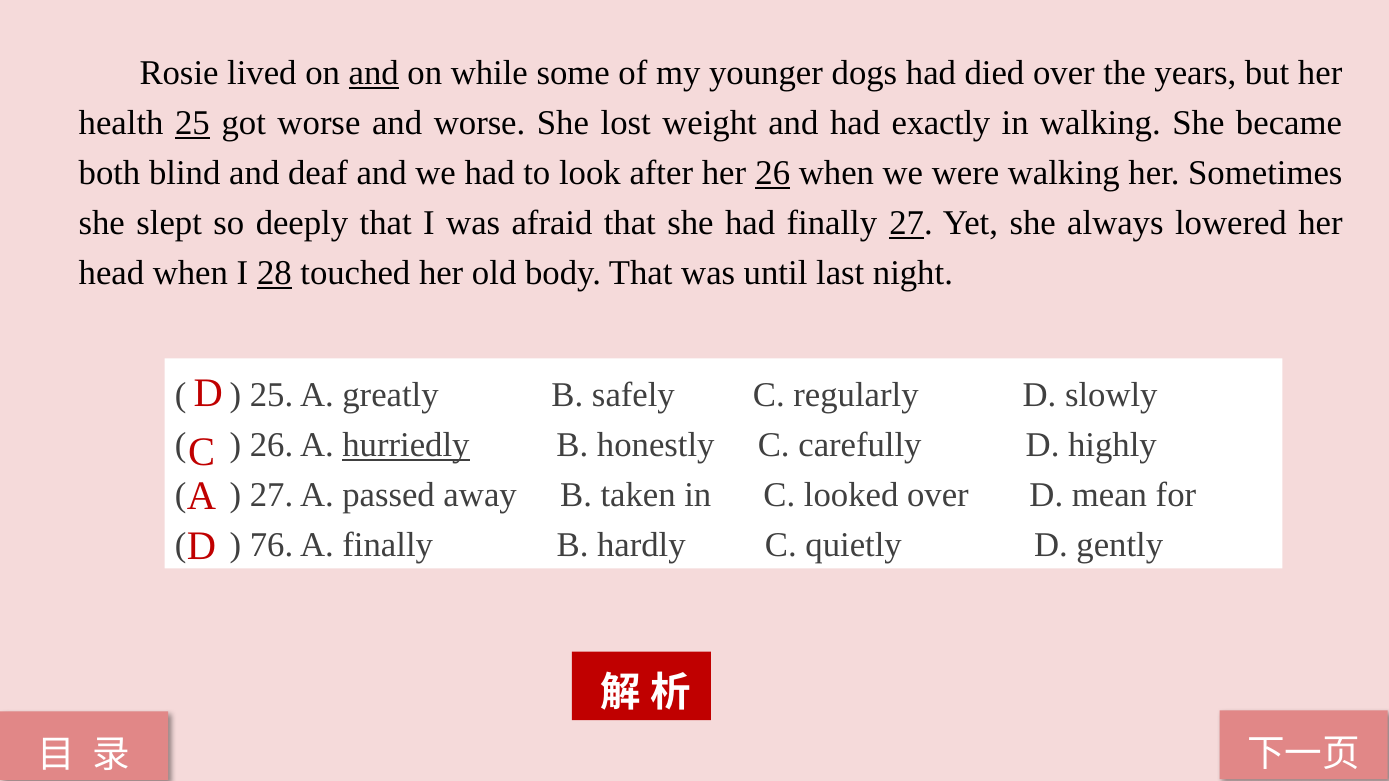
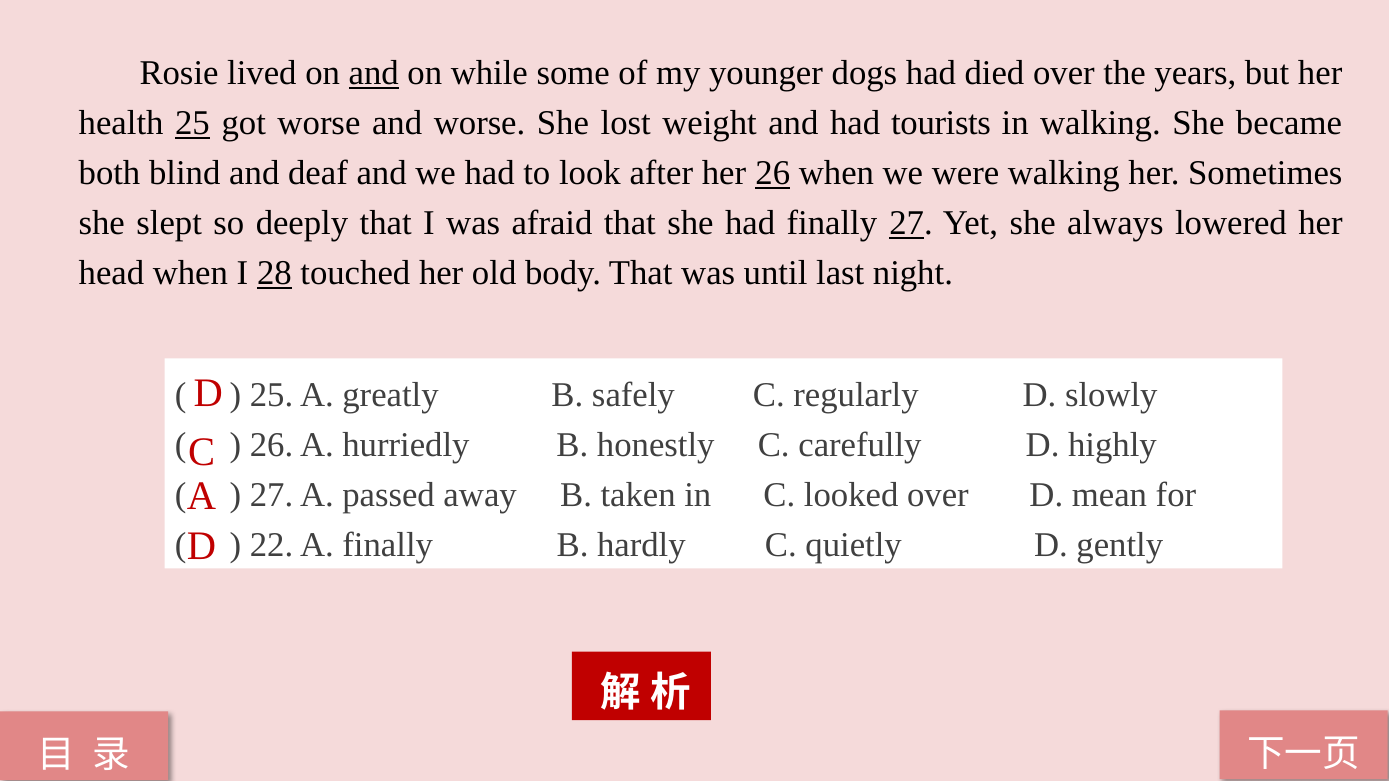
exactly: exactly -> tourists (941, 123)
hurriedly underline: present -> none (406, 445)
76: 76 -> 22 (272, 545)
